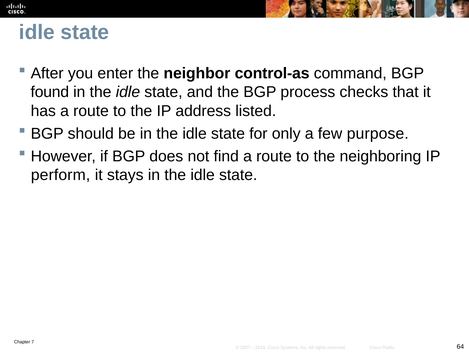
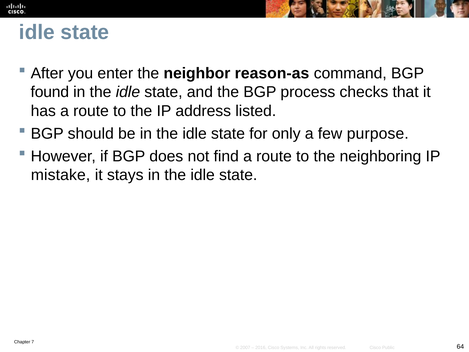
control-as: control-as -> reason-as (272, 73)
perform: perform -> mistake (61, 175)
